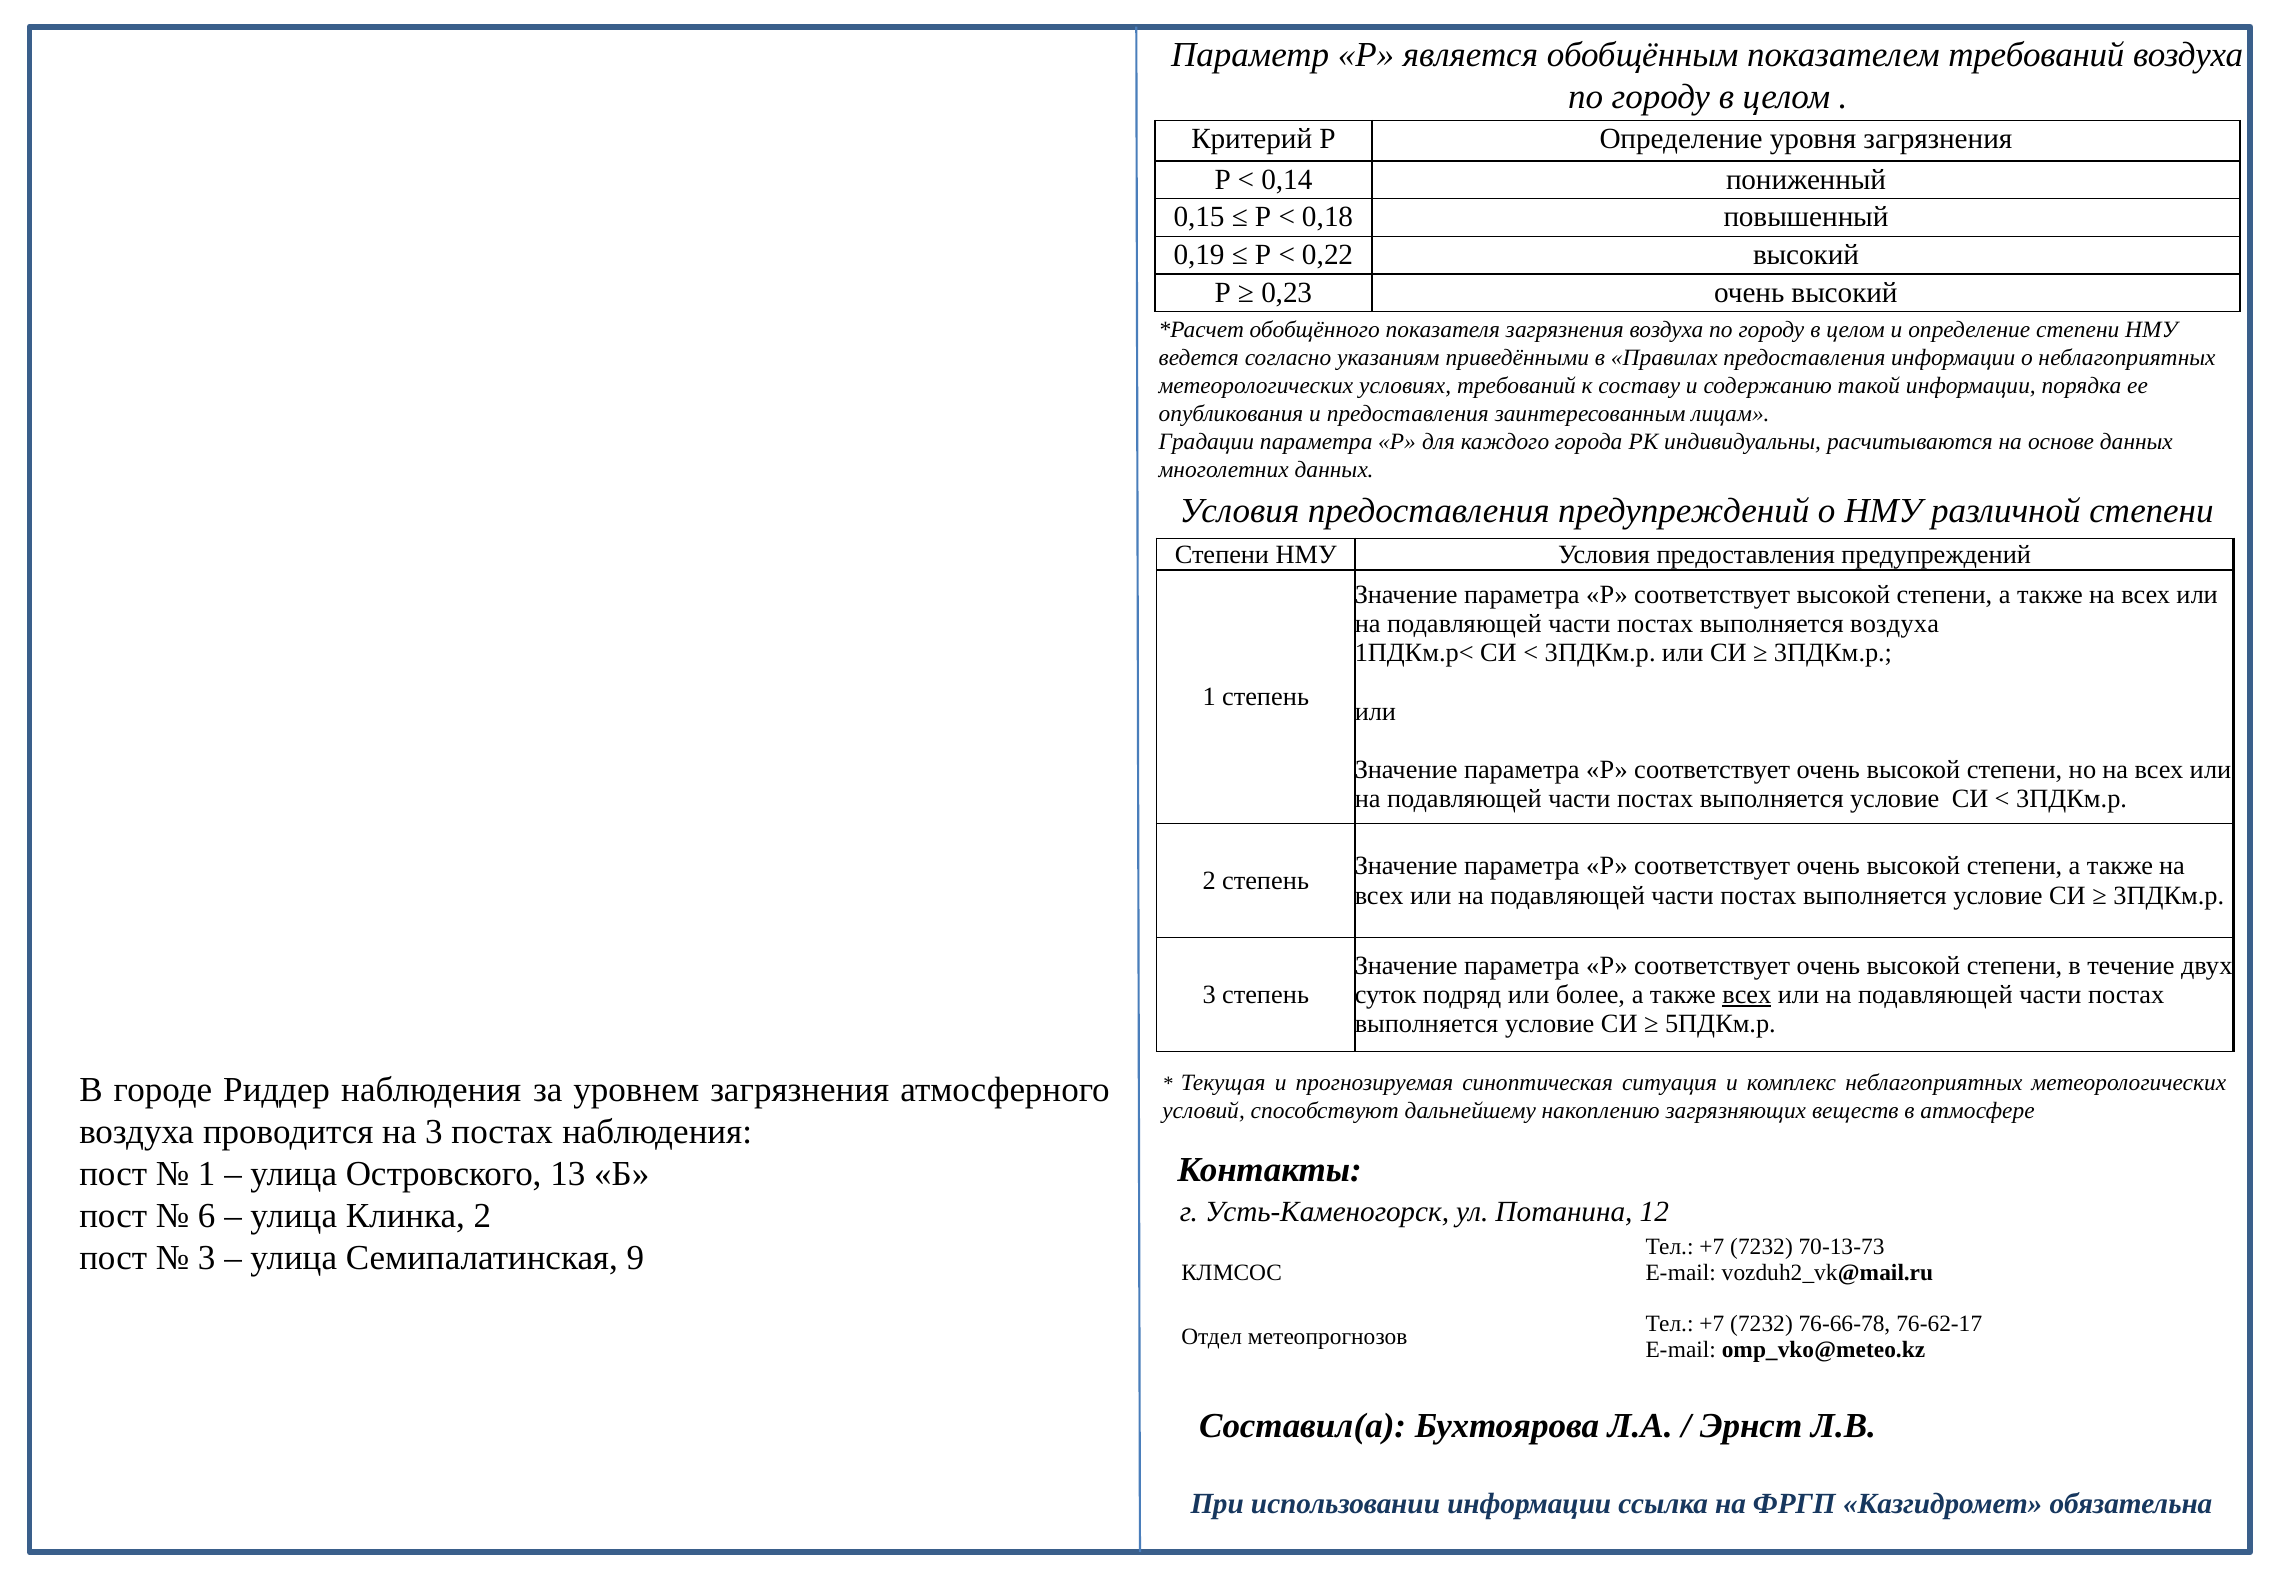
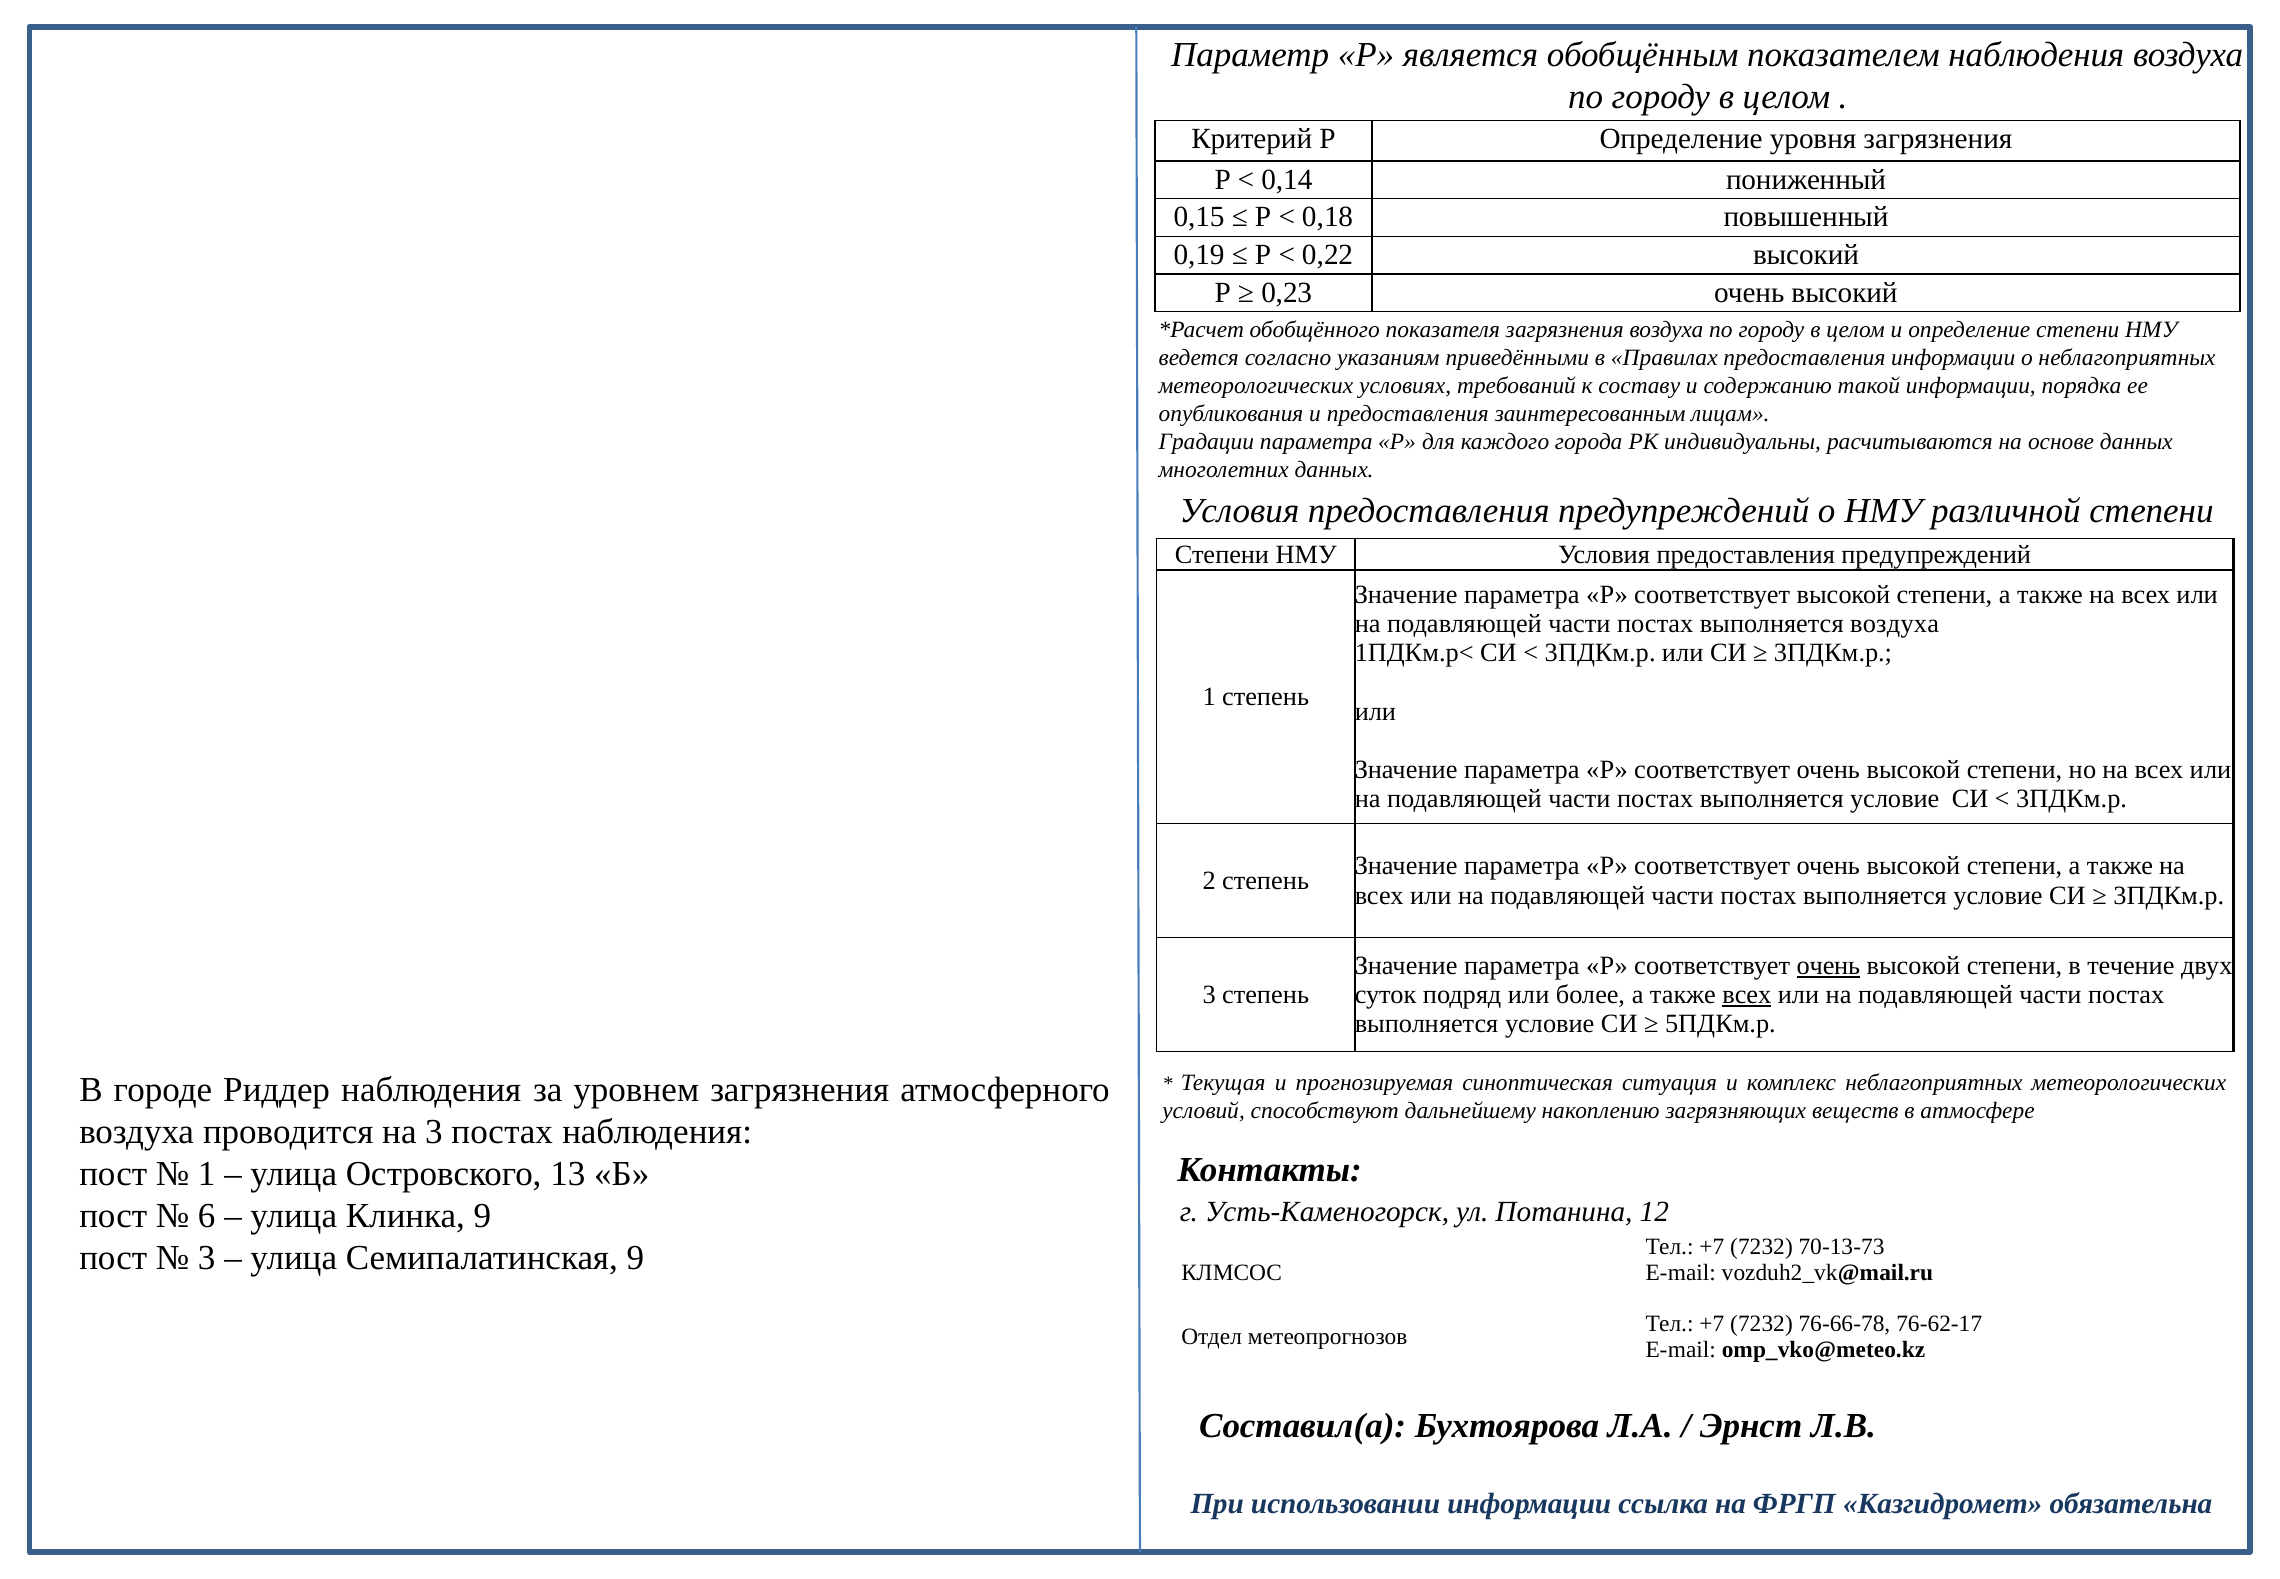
показателем требований: требований -> наблюдения (2036, 55)
очень underline: none -> present (1828, 965)
Клинка 2: 2 -> 9 (482, 1216)
